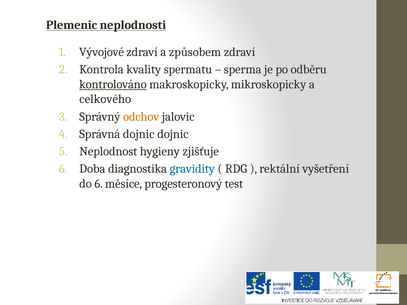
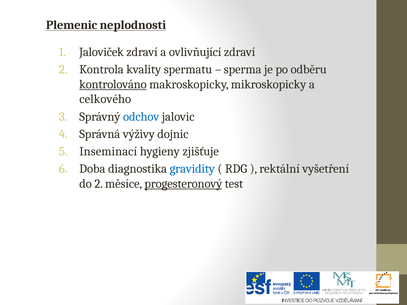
Vývojové: Vývojové -> Jaloviček (102, 52)
způsobem: způsobem -> ovlivňující (195, 52)
odchov colour: orange -> blue (141, 117)
Správná dojnic: dojnic -> výživy (139, 134)
Neplodnost: Neplodnost -> Inseminací (108, 152)
do 6: 6 -> 2 (99, 184)
progesteronový underline: none -> present (183, 184)
